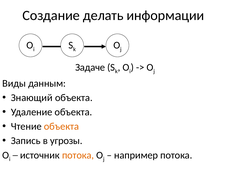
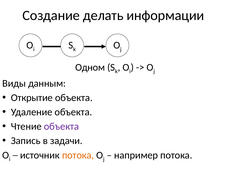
Задаче: Задаче -> Одном (90, 67)
Знающий: Знающий -> Открытие (32, 97)
объекта colour: orange -> purple (61, 126)
угрозы: угрозы -> задачи (66, 140)
